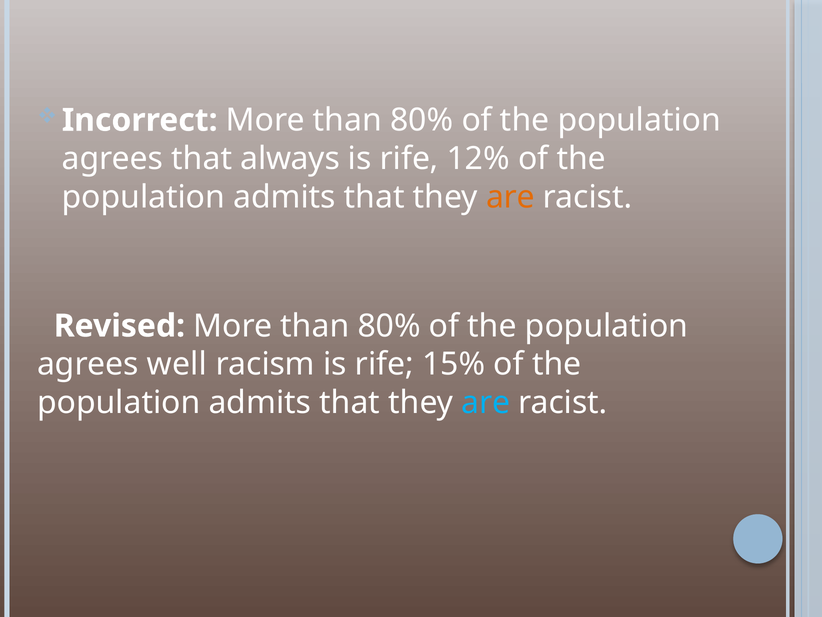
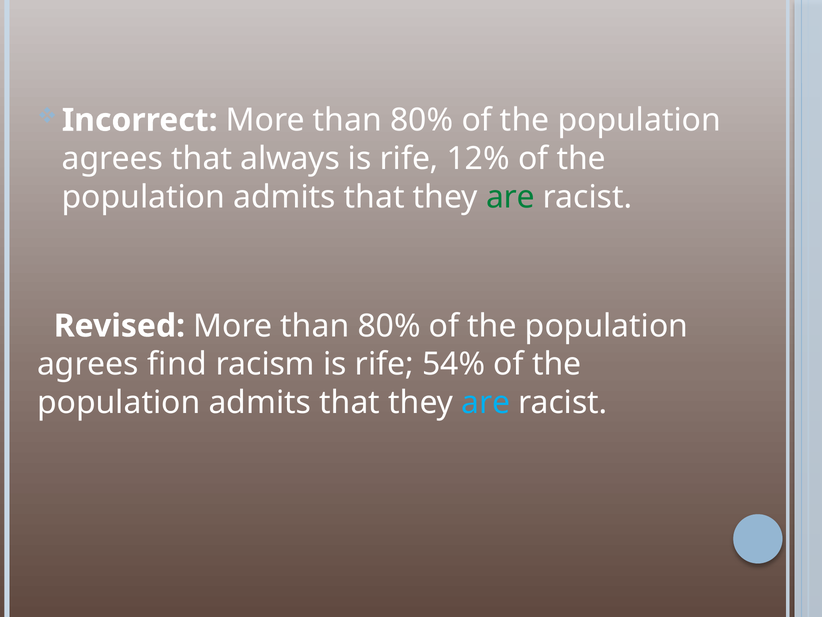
are colour: orange -> green (510, 197)
well: well -> find (177, 364)
15%: 15% -> 54% (454, 364)
